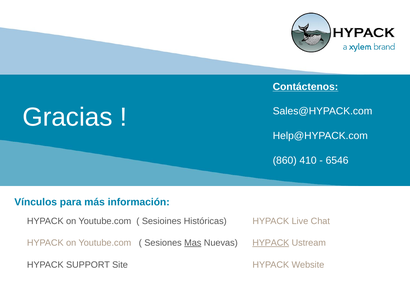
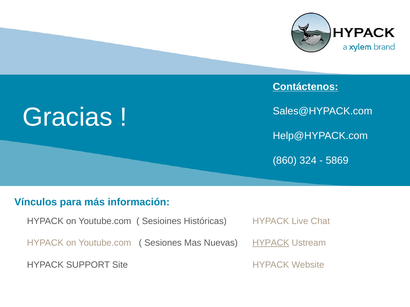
410: 410 -> 324 (308, 161)
6546: 6546 -> 5869 (337, 161)
Mas underline: present -> none (193, 243)
